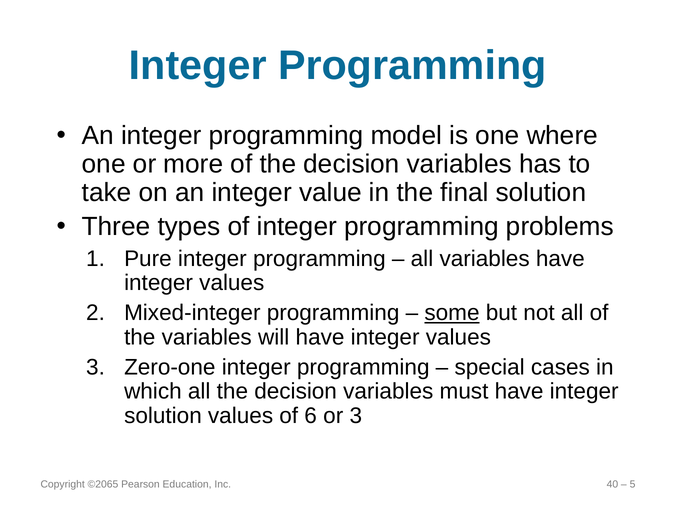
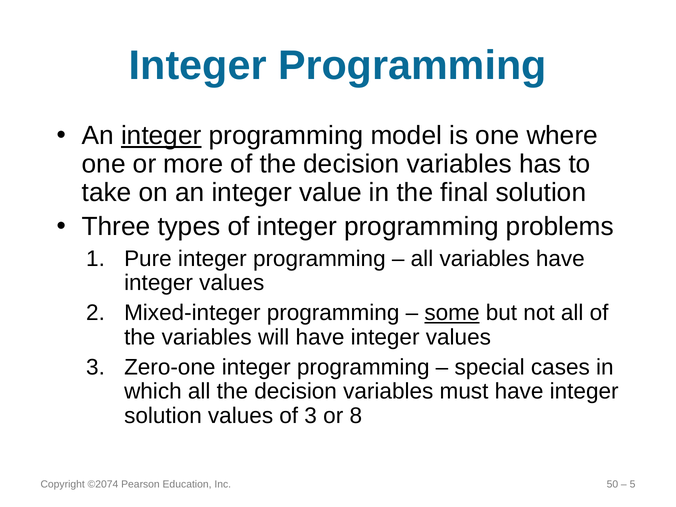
integer underline: none -> present (161, 136)
of 6: 6 -> 3 (311, 416)
or 3: 3 -> 8 (356, 416)
©2065: ©2065 -> ©2074 (103, 484)
40: 40 -> 50 (612, 484)
